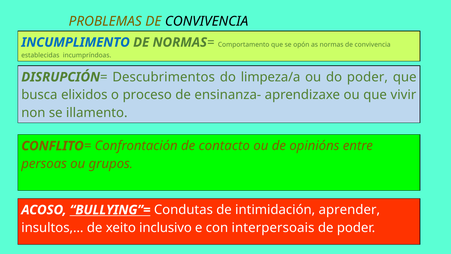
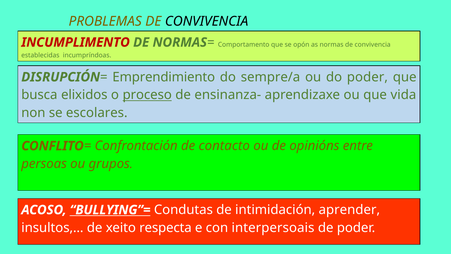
INCUMPLIMENTO colour: blue -> red (76, 42)
Descubrimentos: Descubrimentos -> Emprendimiento (164, 77)
limpeza/a: limpeza/a -> sempre/a (270, 77)
proceso underline: none -> present (147, 95)
vivir: vivir -> vida (403, 95)
illamento: illamento -> escolares (97, 113)
inclusivo: inclusivo -> respecta (165, 228)
